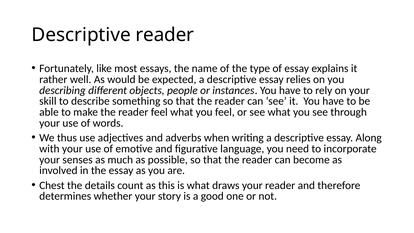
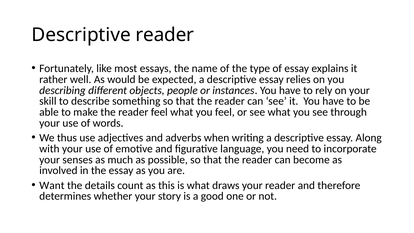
Chest: Chest -> Want (52, 185)
